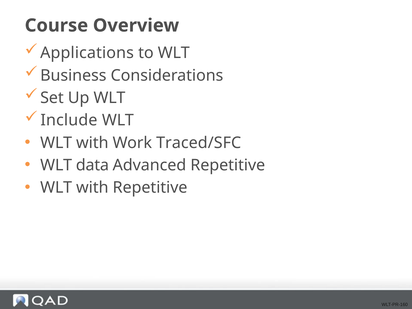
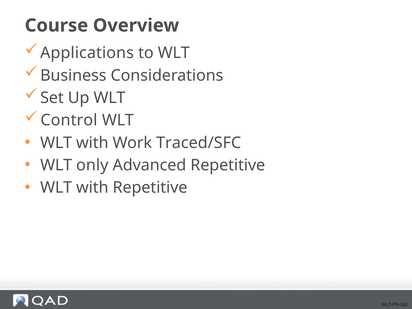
Include: Include -> Control (69, 120)
data: data -> only (92, 165)
